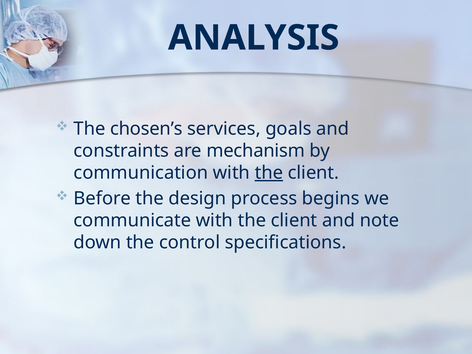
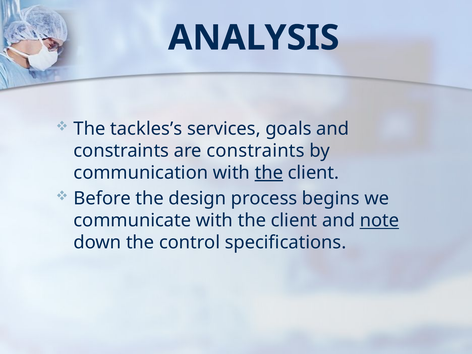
chosen’s: chosen’s -> tackles’s (146, 129)
are mechanism: mechanism -> constraints (256, 151)
note underline: none -> present (379, 221)
